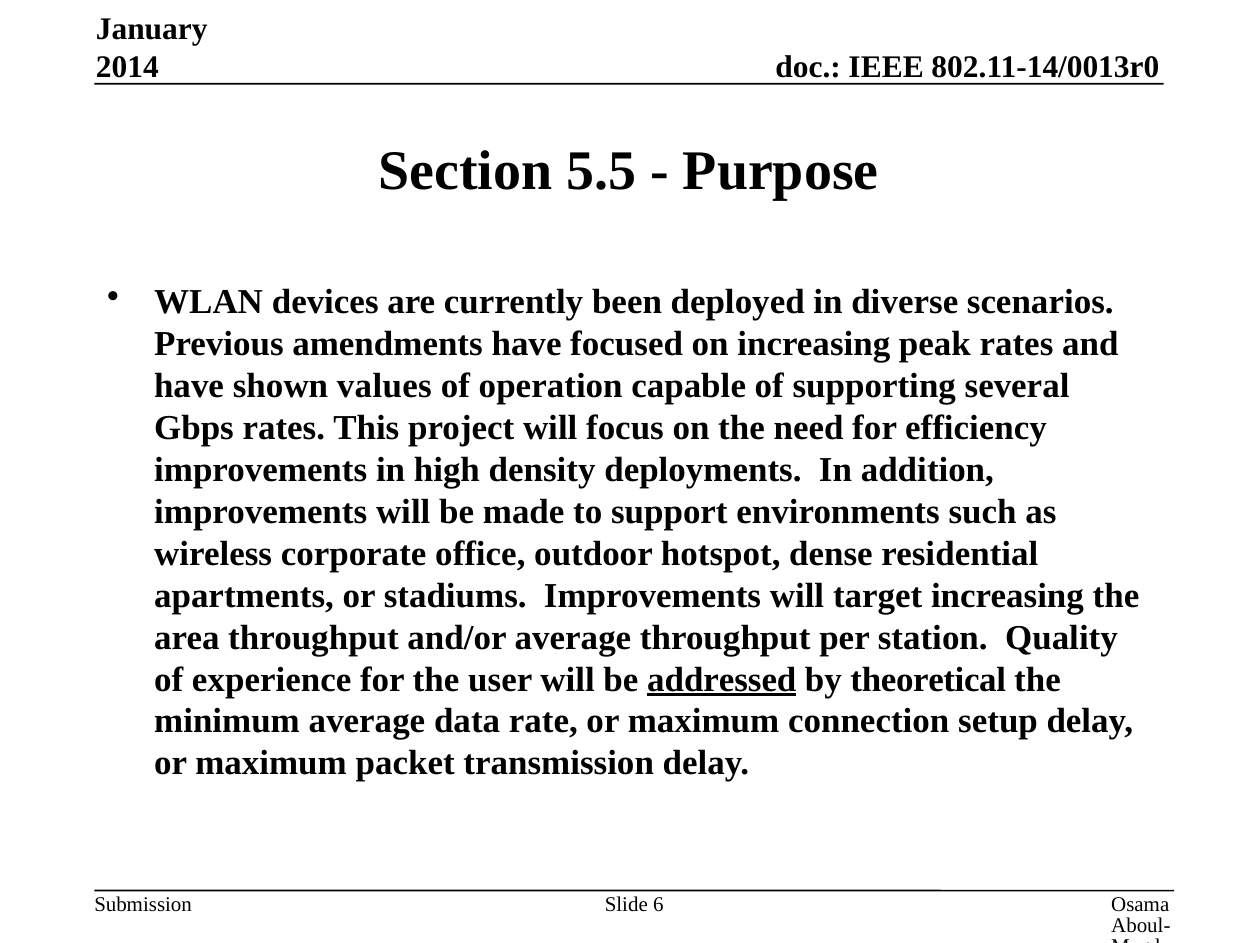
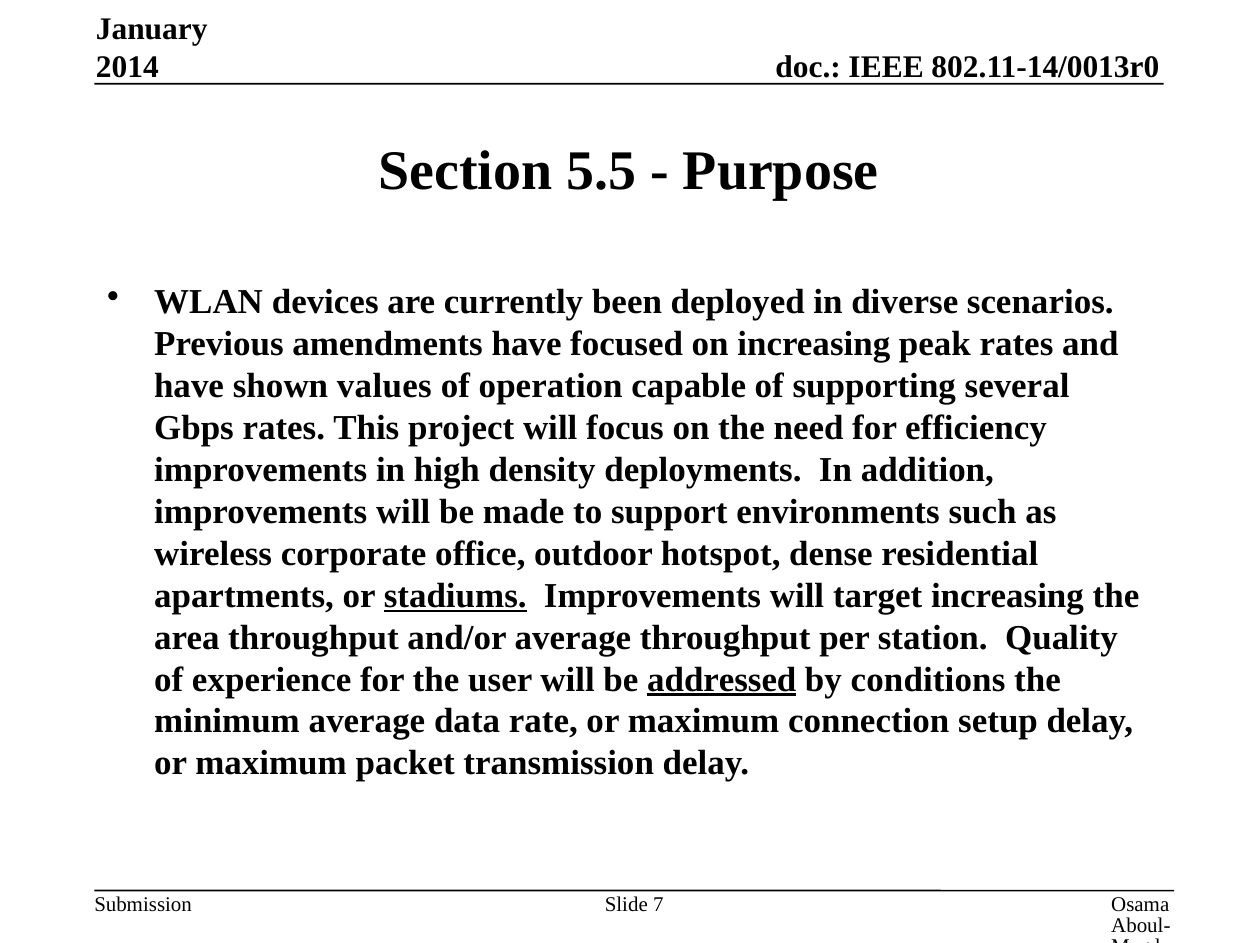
stadiums underline: none -> present (455, 596)
theoretical: theoretical -> conditions (928, 680)
6: 6 -> 7 (658, 905)
